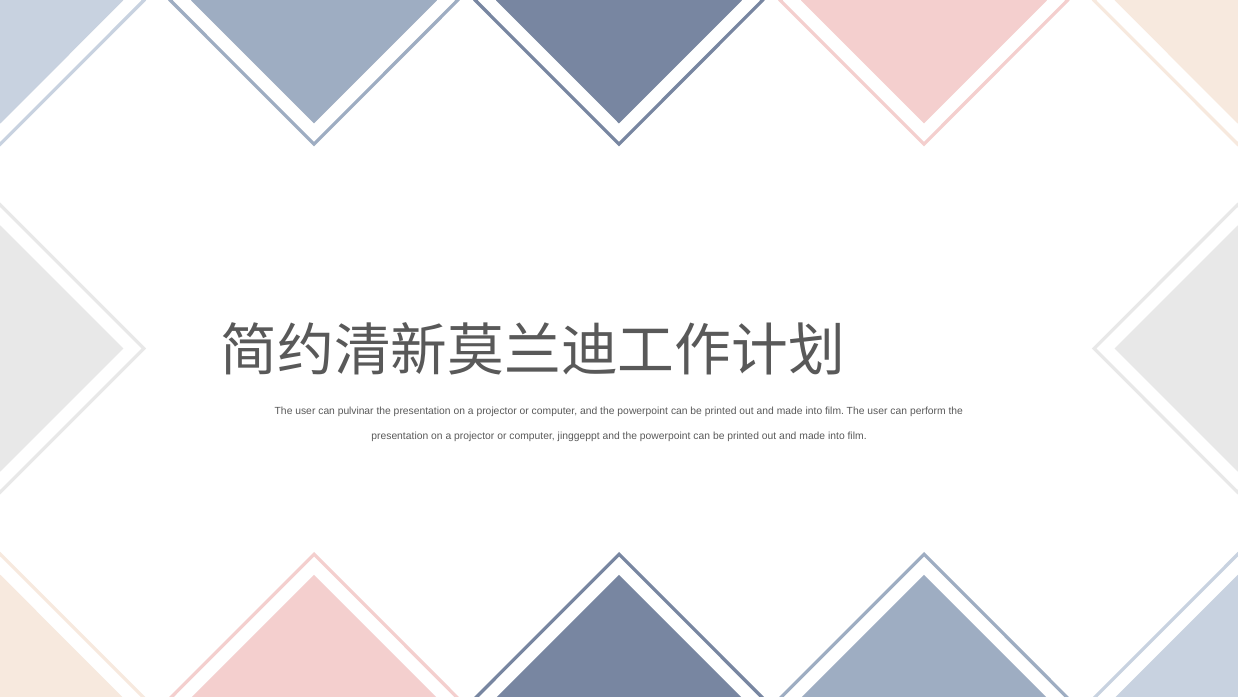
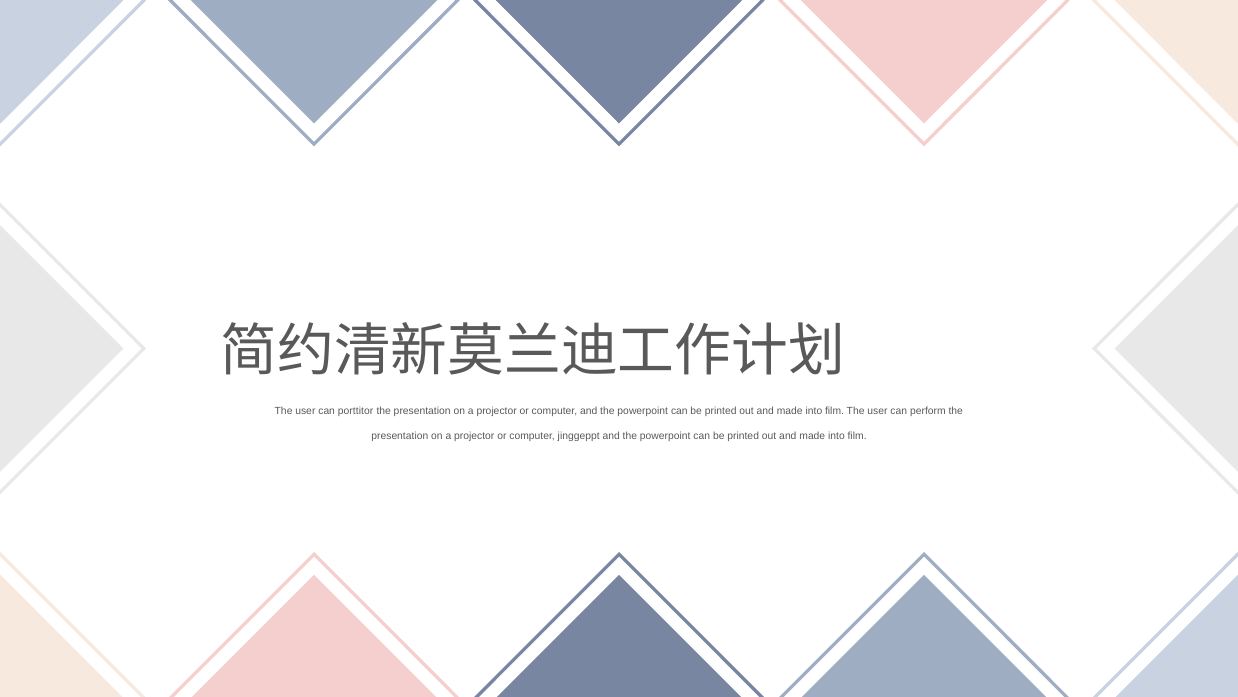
pulvinar: pulvinar -> porttitor (356, 411)
